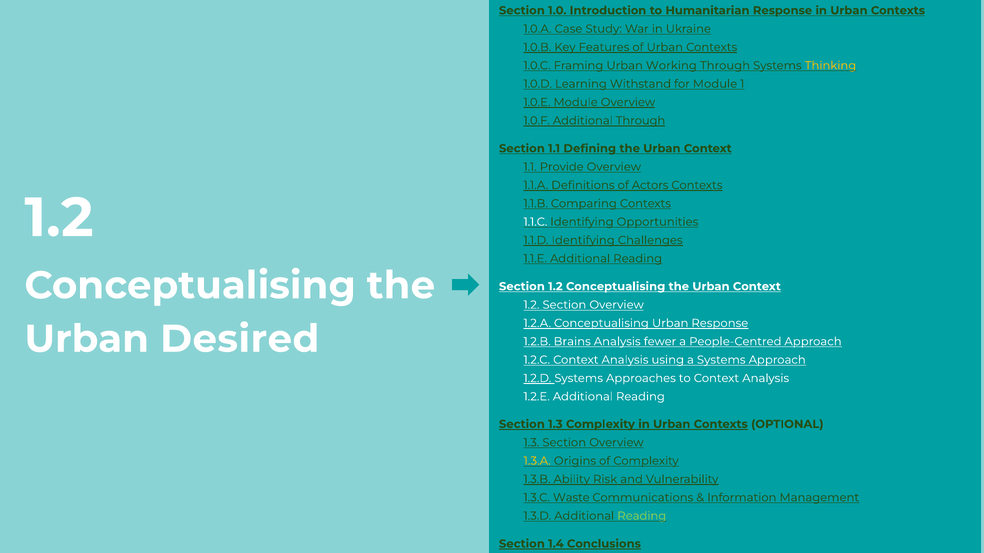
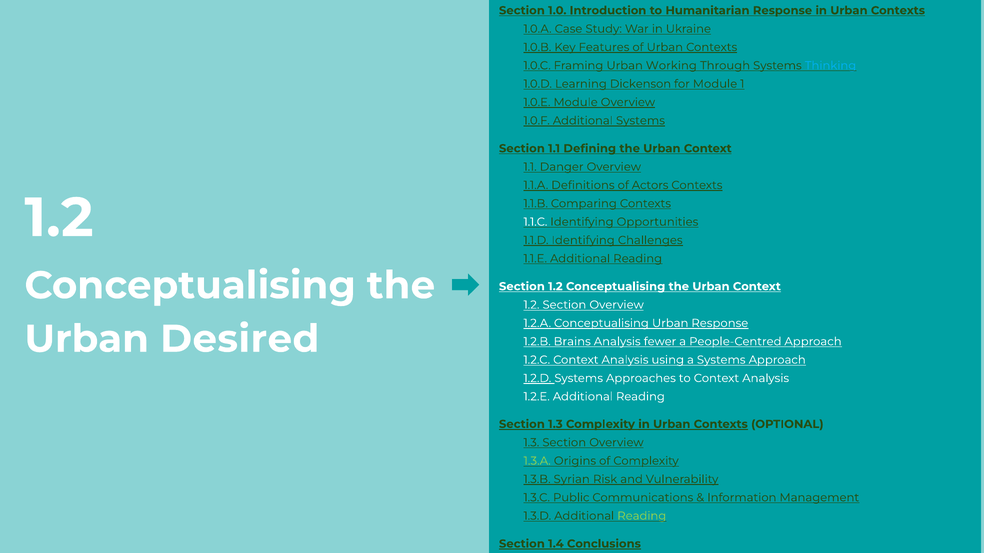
Thinking colour: yellow -> light blue (831, 66)
Withstand: Withstand -> Dickenson (640, 84)
Additional Through: Through -> Systems (640, 121)
Provide: Provide -> Danger (562, 167)
1.3.A colour: yellow -> light green (537, 461)
Ability: Ability -> Syrian (572, 480)
Waste: Waste -> Public (571, 498)
